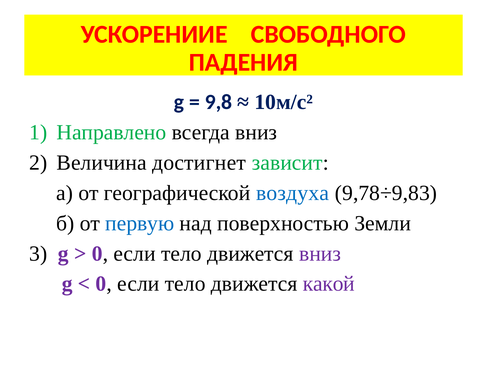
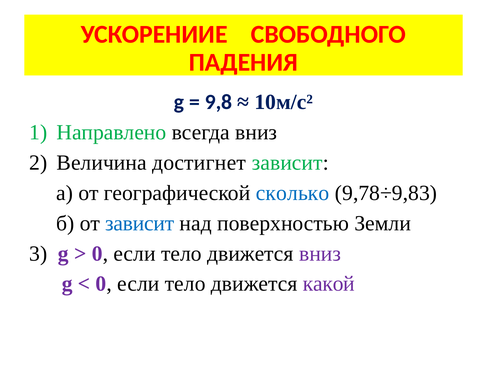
воздуха: воздуха -> сколько (293, 193)
от первую: первую -> зависит (140, 223)
